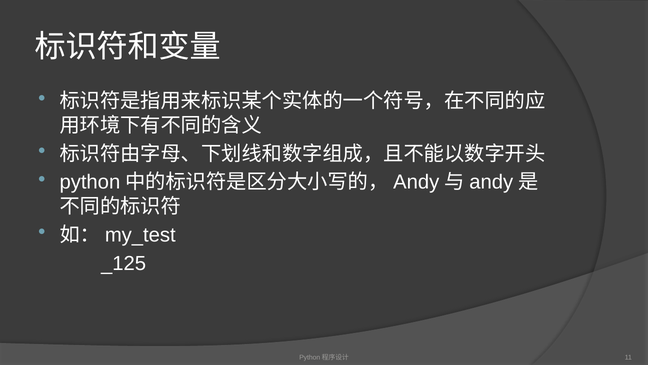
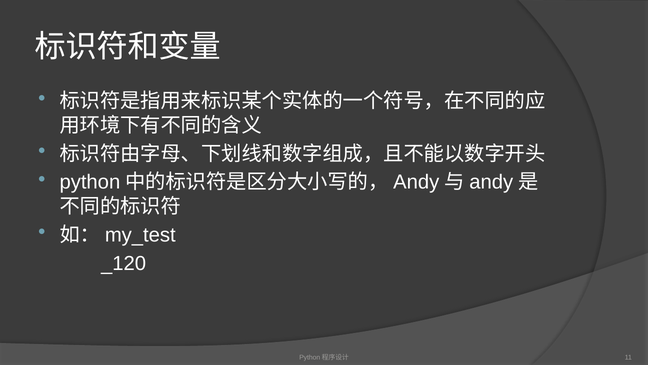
_125: _125 -> _120 (124, 263)
